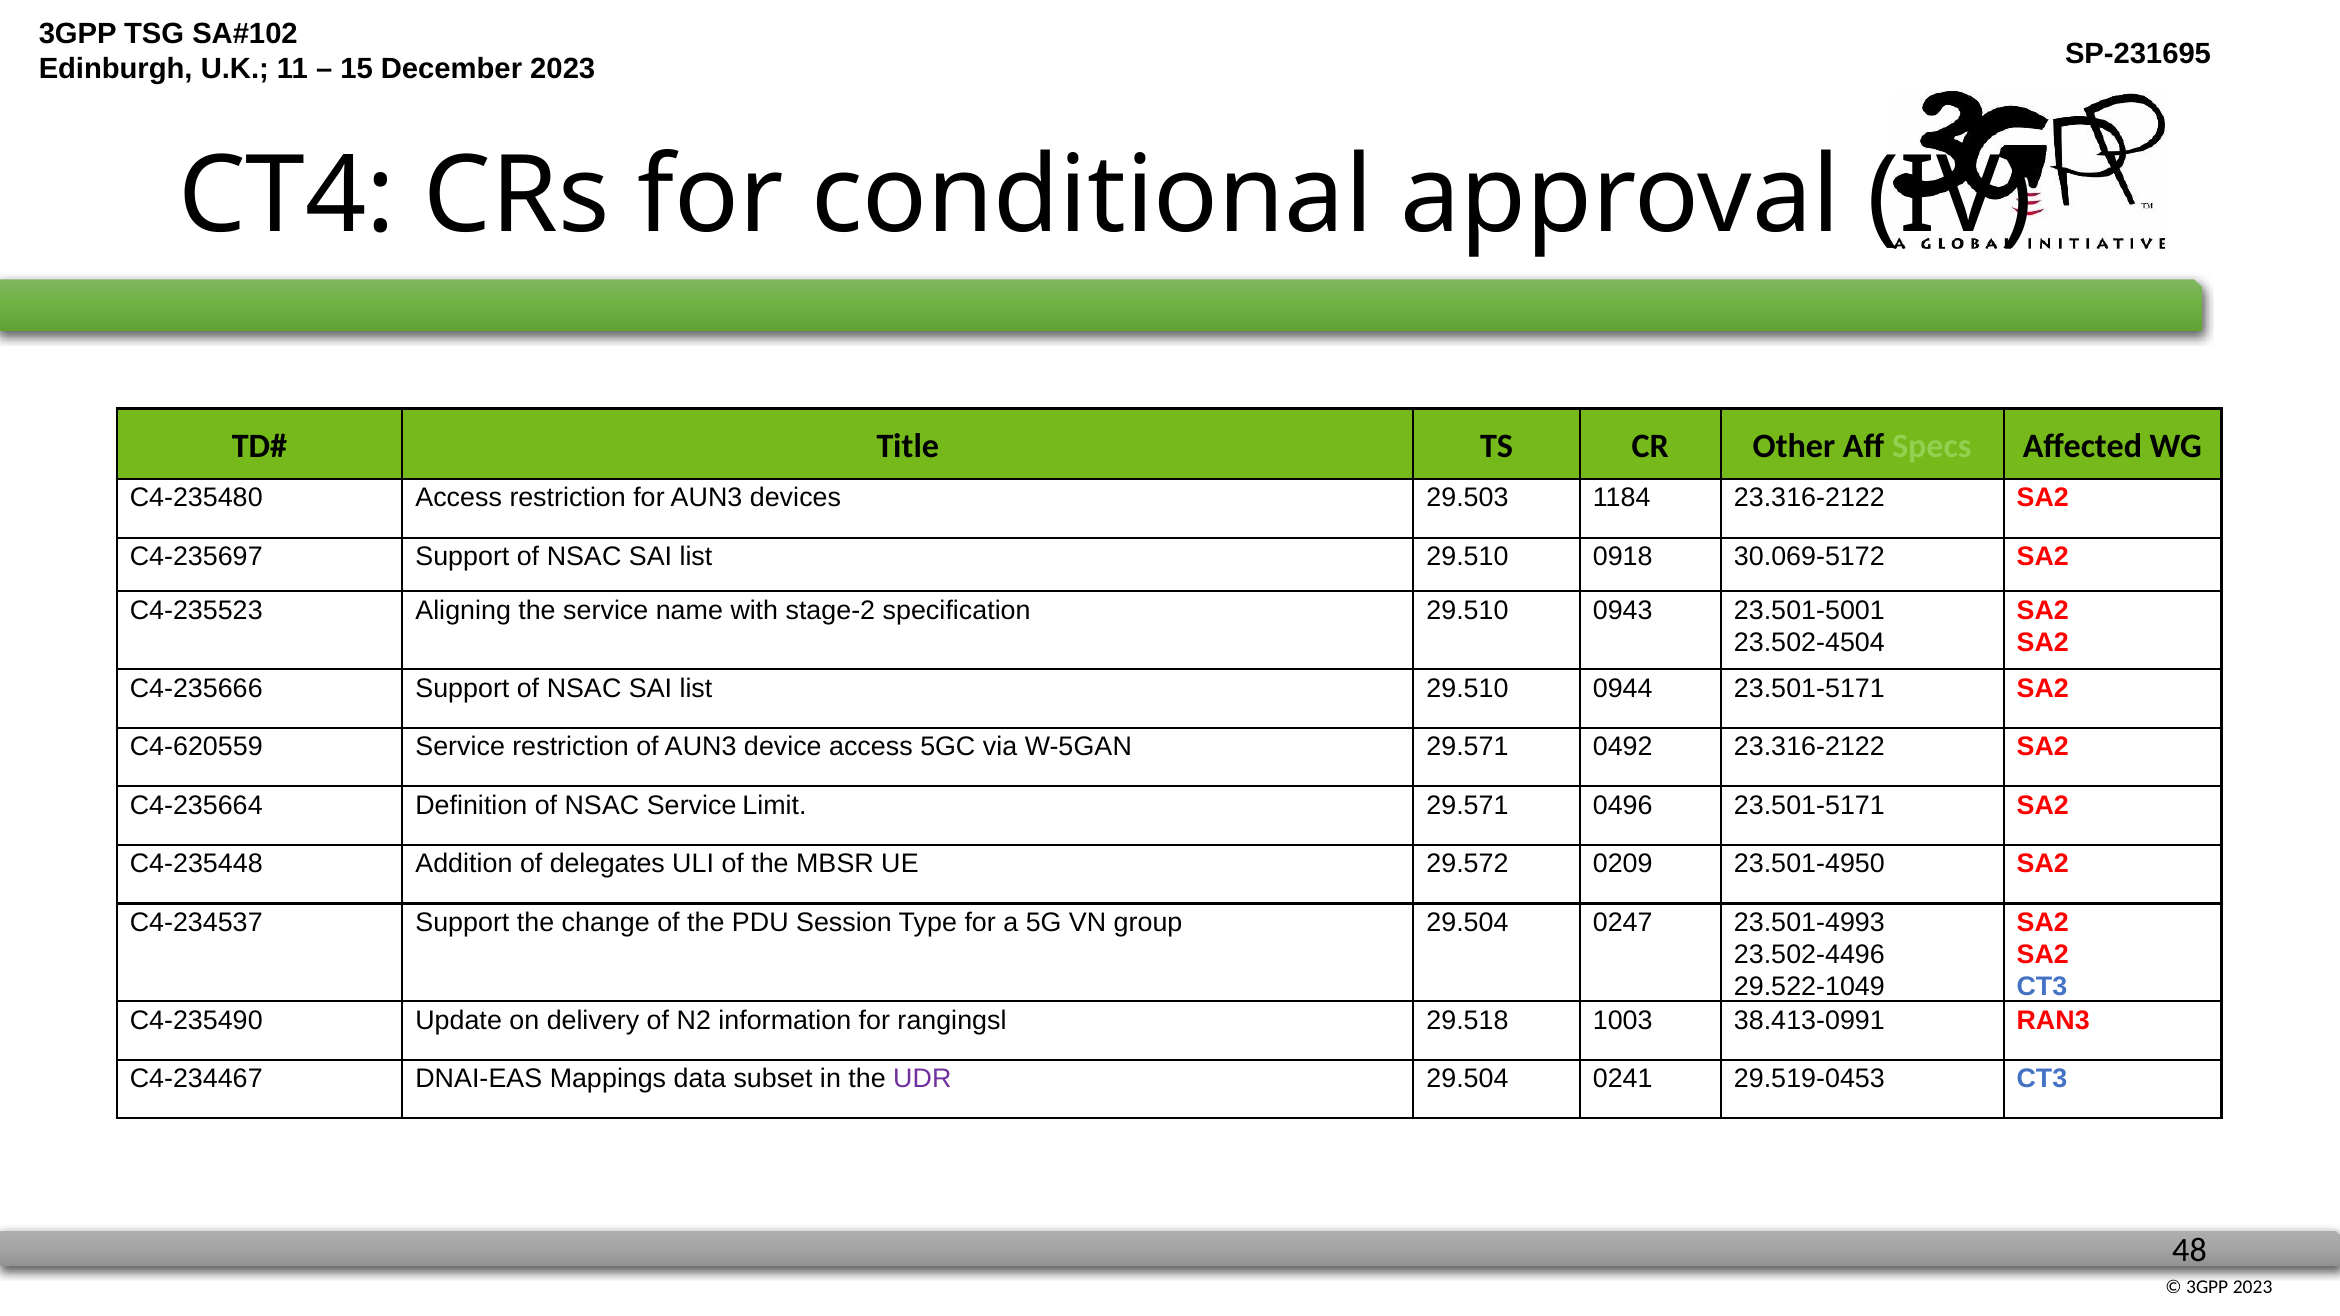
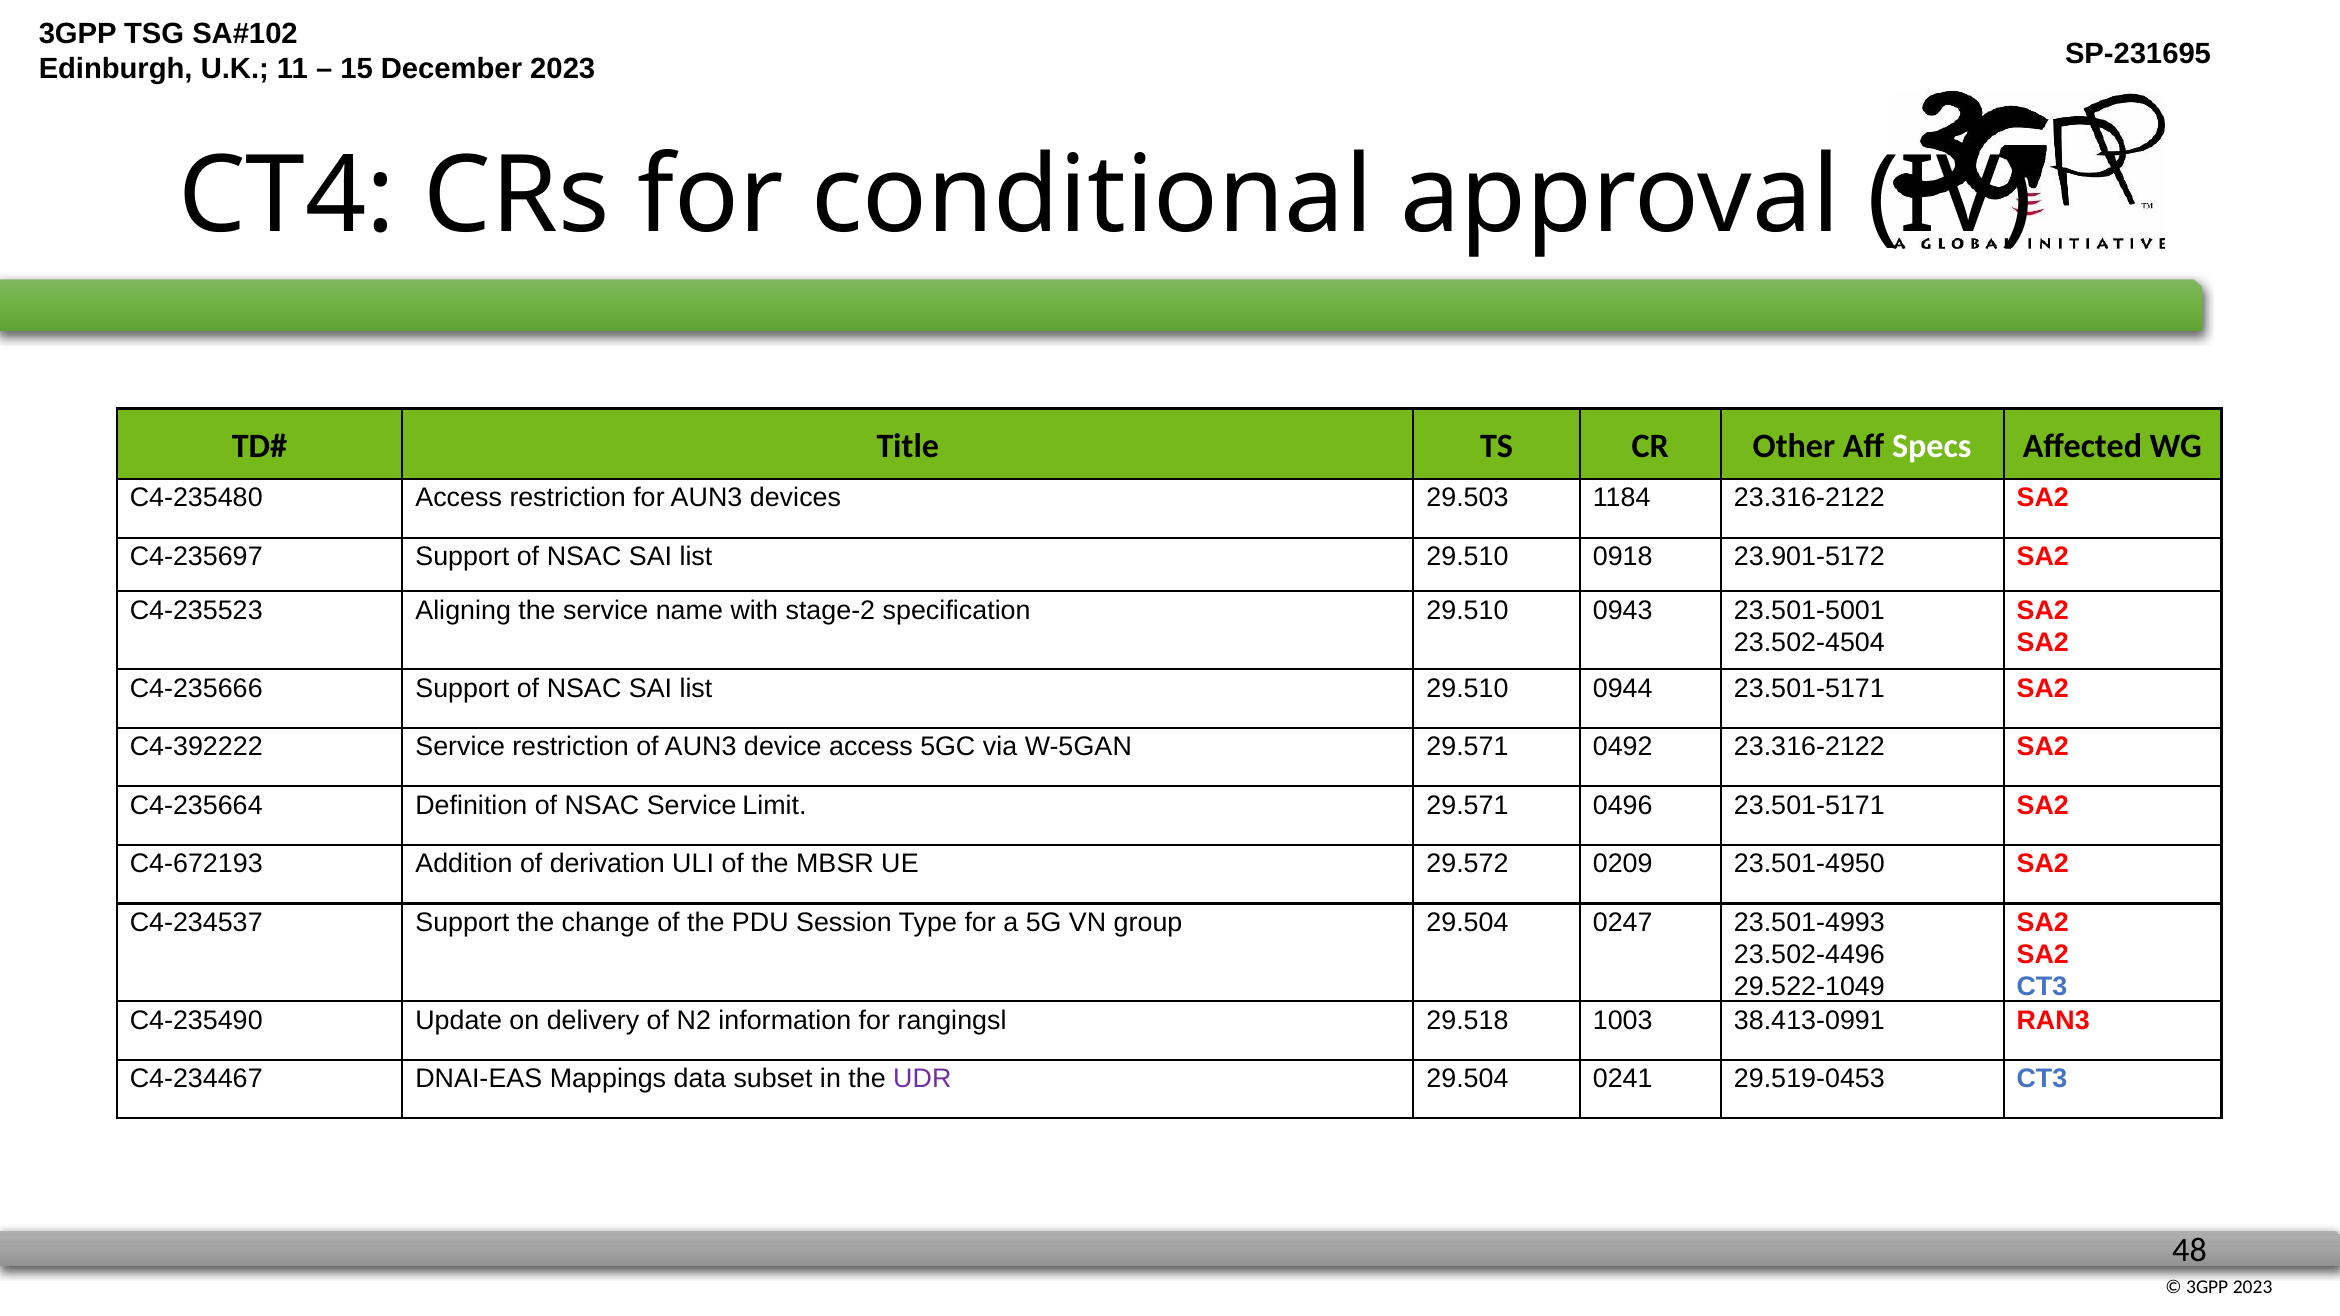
Specs colour: light green -> white (1932, 446)
30.069-5172: 30.069-5172 -> 23.901-5172 (1809, 557)
C4-620559: C4-620559 -> C4-392222 (196, 747)
C4-235448: C4-235448 -> C4-672193 (196, 864)
delegates: delegates -> derivation (607, 864)
